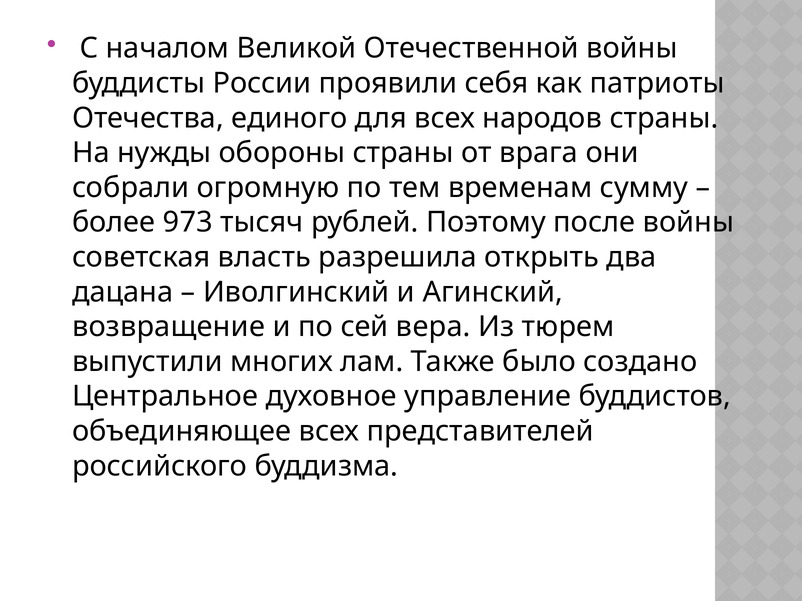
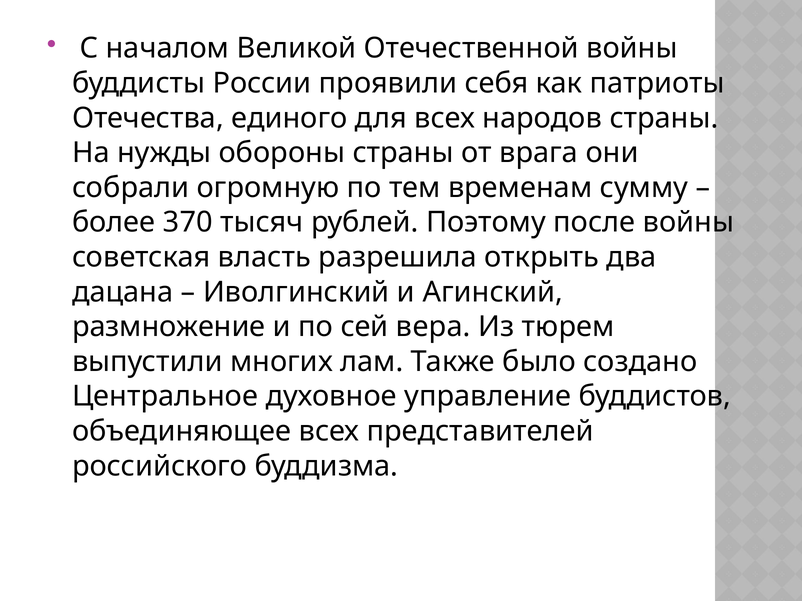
973: 973 -> 370 (188, 223)
возвращение: возвращение -> размножение (169, 327)
